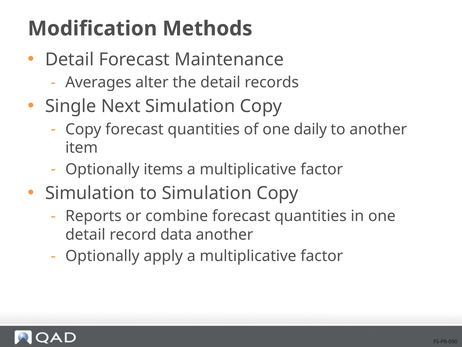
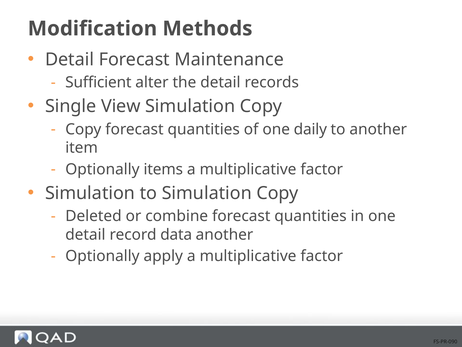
Averages: Averages -> Sufficient (98, 82)
Next: Next -> View (121, 106)
Reports: Reports -> Deleted (93, 216)
